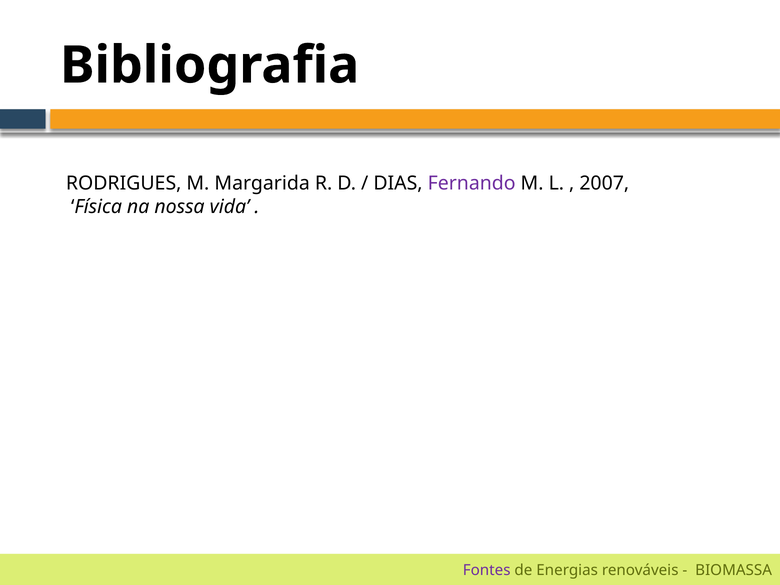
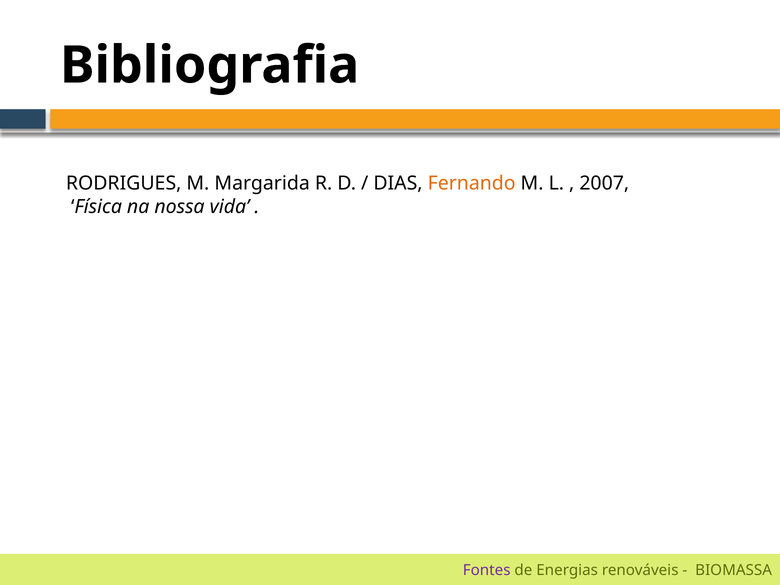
Fernando colour: purple -> orange (472, 183)
